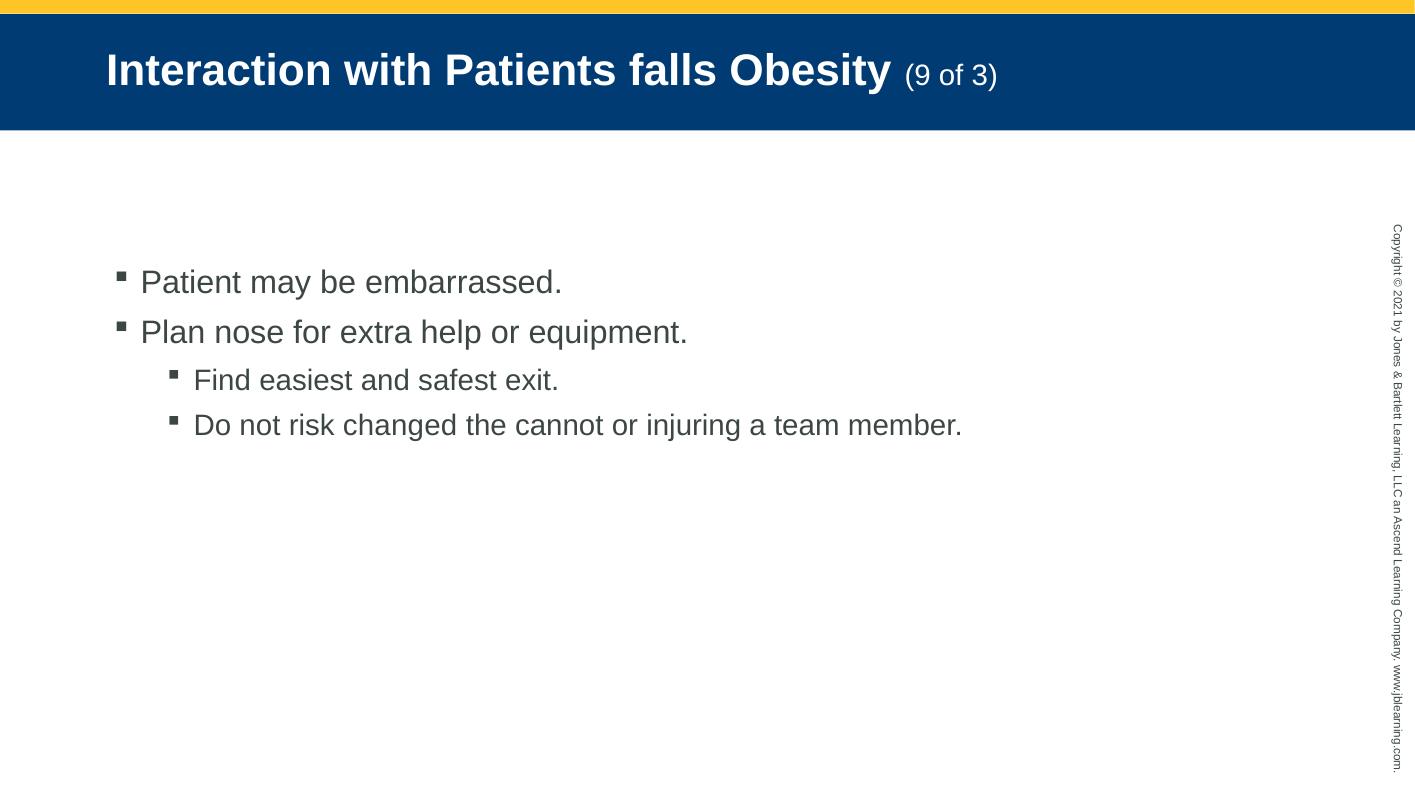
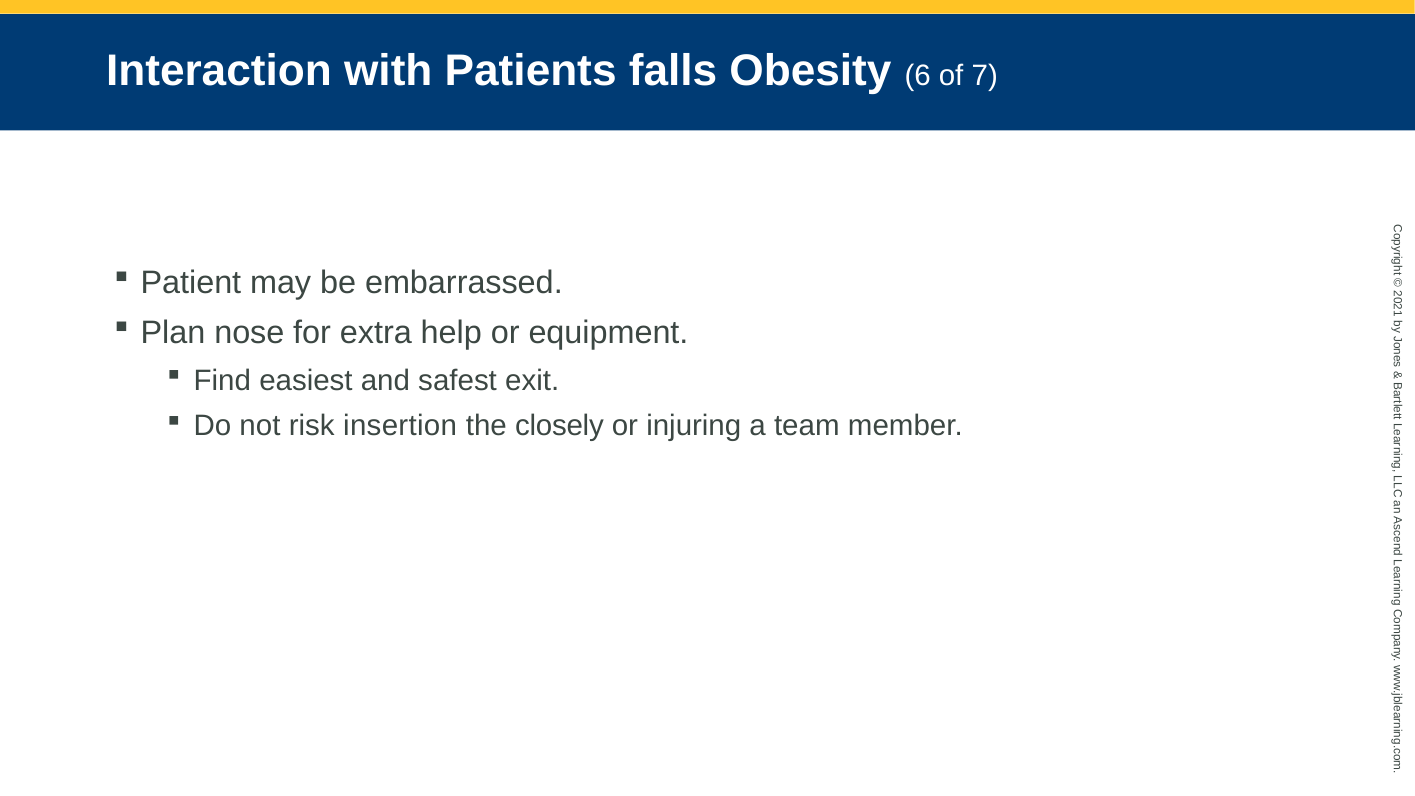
9: 9 -> 6 (918, 76)
3: 3 -> 7 (985, 76)
changed: changed -> insertion (400, 426)
cannot: cannot -> closely (559, 426)
